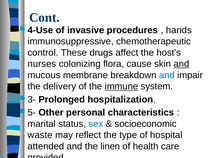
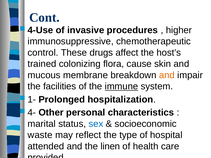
hands: hands -> higher (179, 30)
nurses: nurses -> trained (42, 64)
and underline: present -> none (181, 64)
and colour: blue -> orange (167, 75)
delivery: delivery -> facilities (60, 86)
3-: 3- -> 1- (32, 100)
5-: 5- -> 4- (32, 113)
